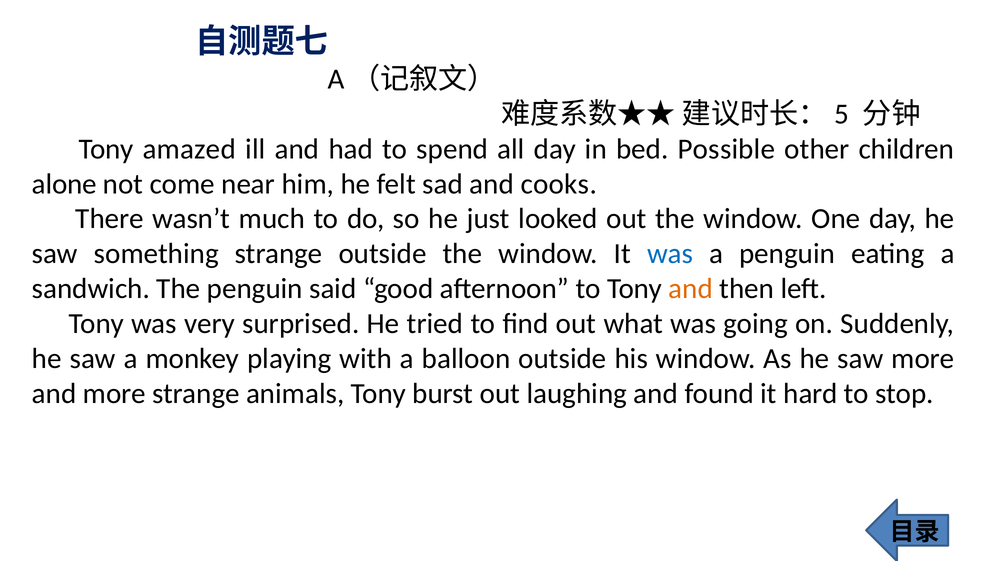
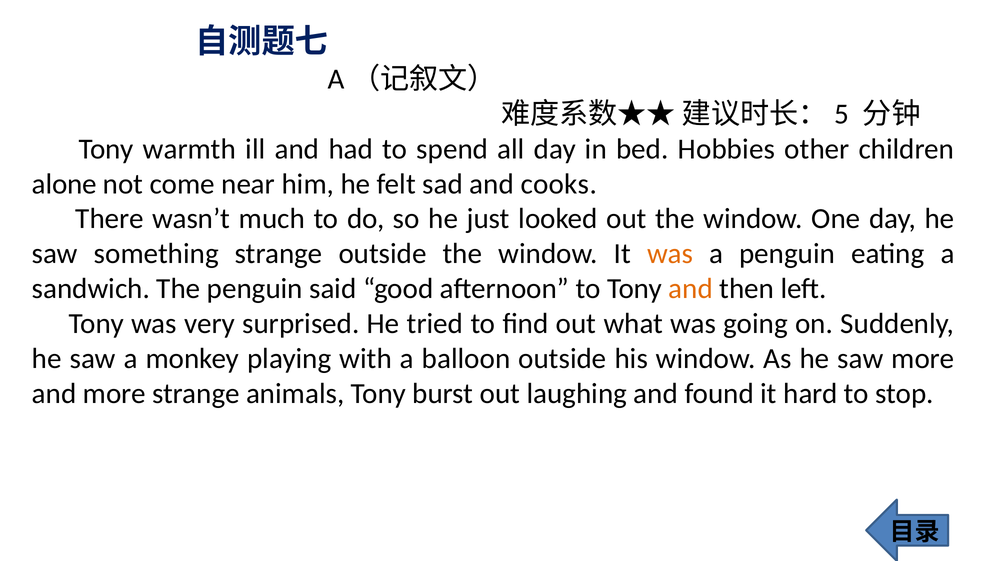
amazed: amazed -> warmth (189, 149)
Possible: Possible -> Hobbies (726, 149)
was colour: blue -> orange (670, 254)
